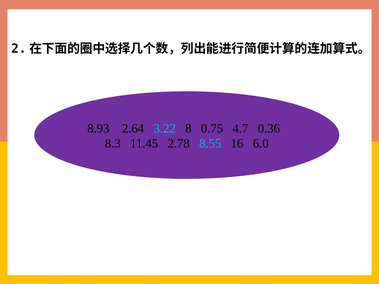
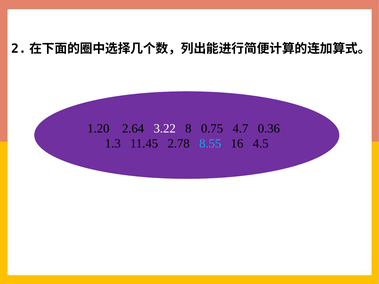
8.93: 8.93 -> 1.20 (98, 128)
3.22 colour: light blue -> white (165, 128)
8.3: 8.3 -> 1.3 (113, 144)
6.0: 6.0 -> 4.5 (261, 144)
